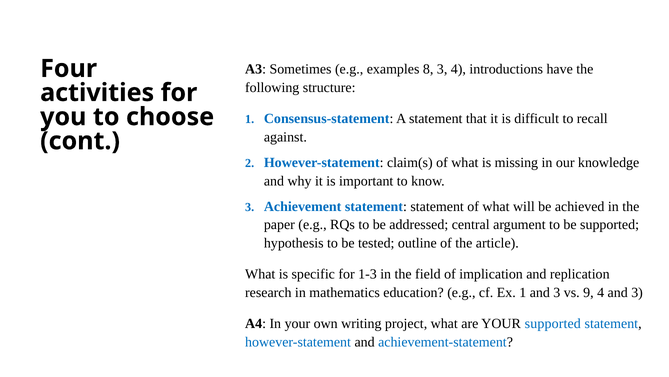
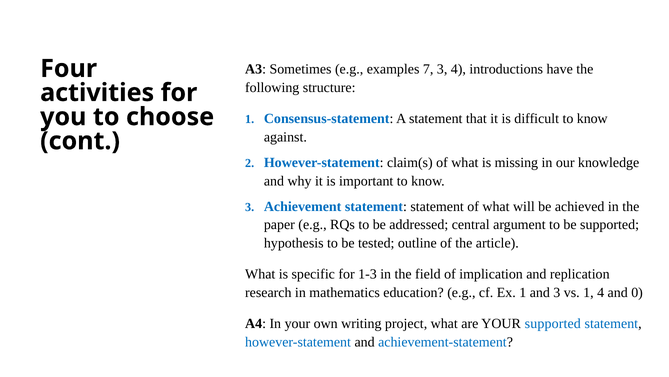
8: 8 -> 7 (428, 69)
difficult to recall: recall -> know (592, 119)
vs 9: 9 -> 1 (588, 292)
4 and 3: 3 -> 0 (637, 292)
